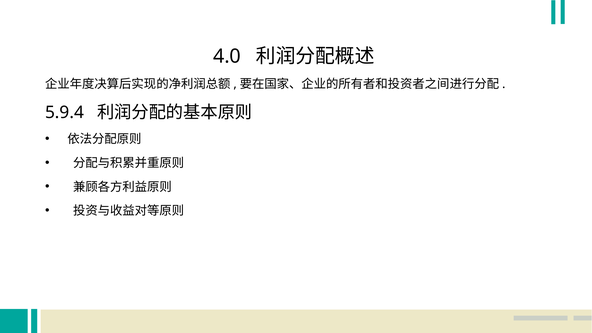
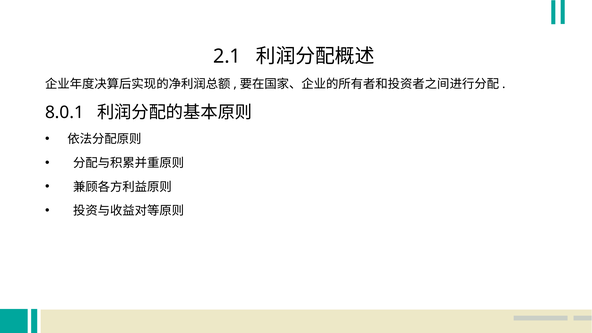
4.0: 4.0 -> 2.1 (227, 56)
5.9.4: 5.9.4 -> 8.0.1 (65, 113)
